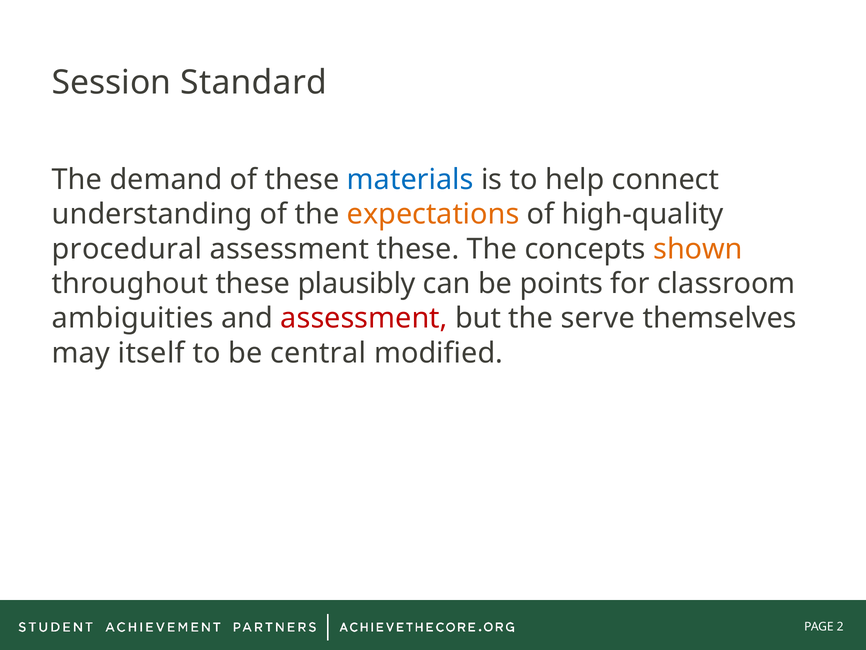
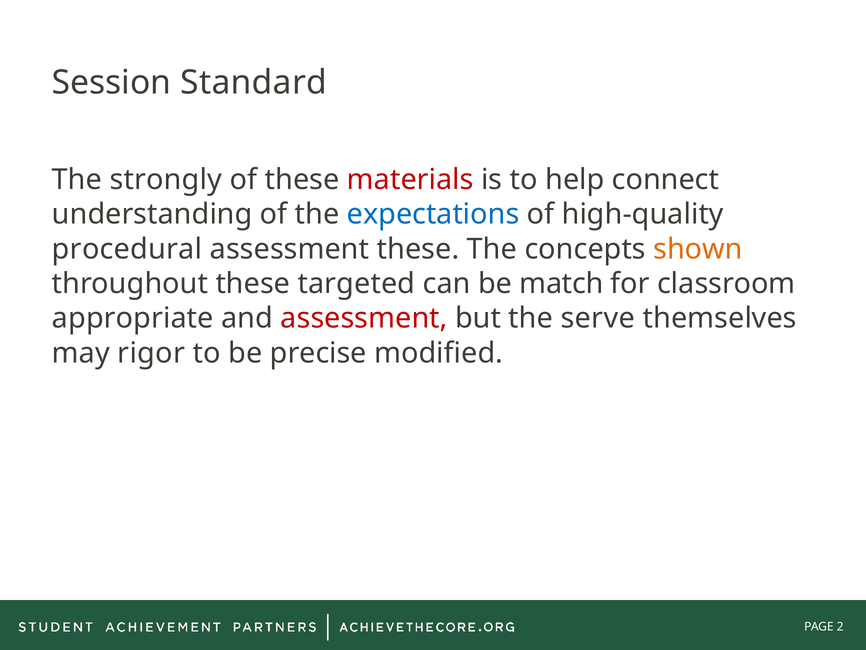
demand: demand -> strongly (166, 180)
materials colour: blue -> red (410, 180)
expectations colour: orange -> blue (433, 214)
plausibly: plausibly -> targeted (356, 283)
points: points -> match (561, 283)
ambiguities: ambiguities -> appropriate (133, 318)
itself: itself -> rigor (151, 353)
central: central -> precise (318, 353)
